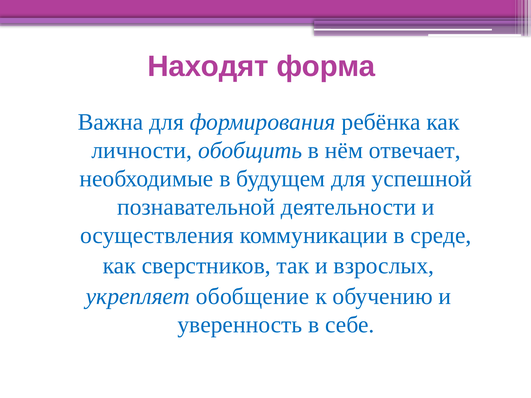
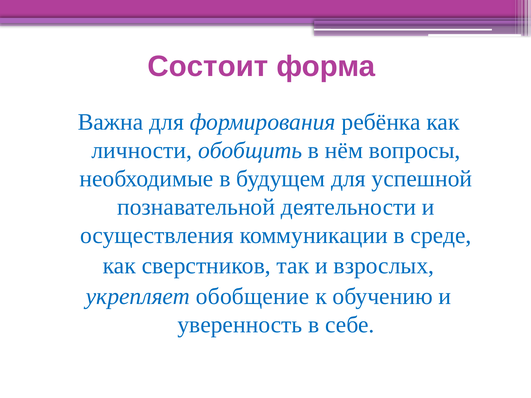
Находят: Находят -> Состоит (208, 66)
отвечает: отвечает -> вопросы (415, 150)
